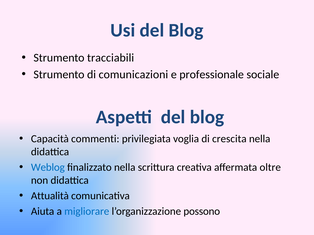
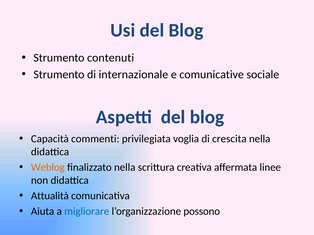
tracciabili: tracciabili -> contenuti (111, 58)
comunicazioni: comunicazioni -> internazionale (133, 75)
professionale: professionale -> comunicative (212, 75)
Weblog colour: blue -> orange (48, 168)
oltre: oltre -> linee (270, 168)
